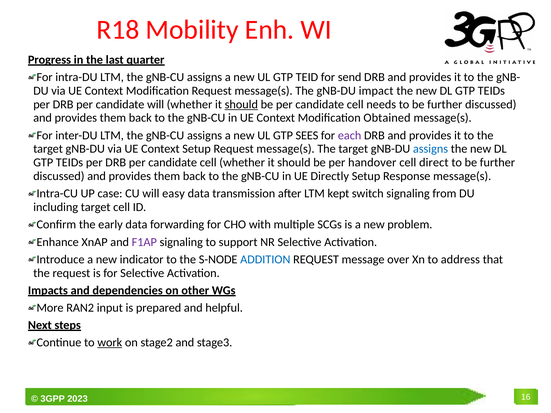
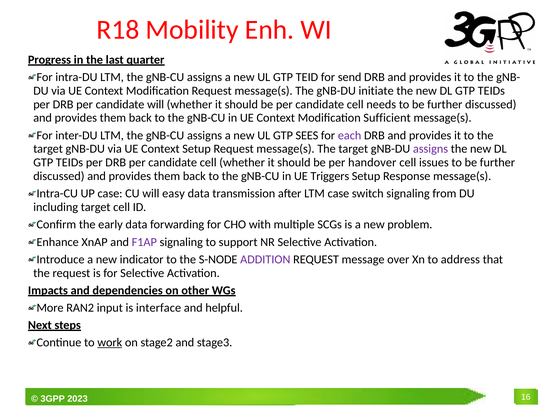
impact: impact -> initiate (376, 91)
should underline: present -> none (241, 104)
Obtained: Obtained -> Sufficient (387, 118)
assigns colour: blue -> purple (430, 149)
direct: direct -> issues (434, 163)
Directly: Directly -> Triggers (330, 176)
LTM kept: kept -> case (338, 194)
ADDITION colour: blue -> purple (265, 259)
prepared: prepared -> interface (159, 308)
